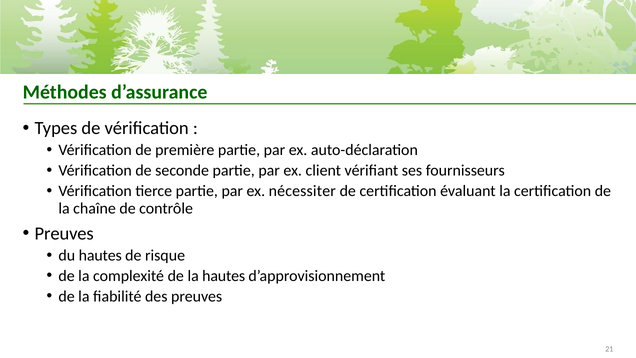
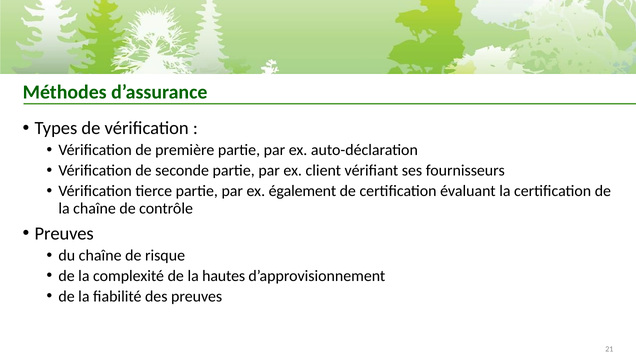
nécessiter: nécessiter -> également (302, 191)
du hautes: hautes -> chaîne (100, 255)
